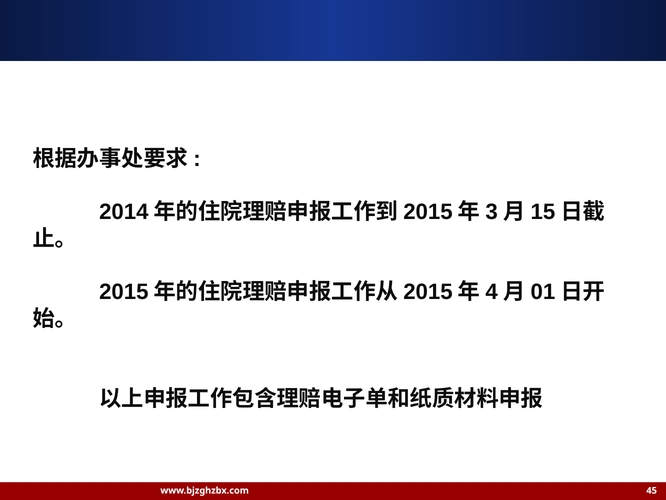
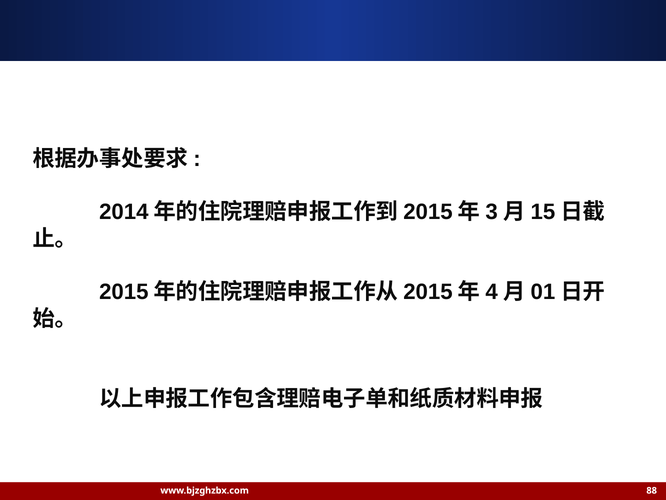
45: 45 -> 88 (652, 490)
